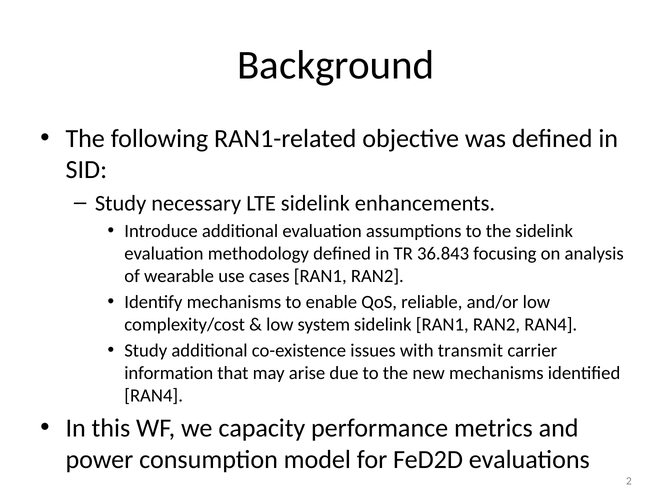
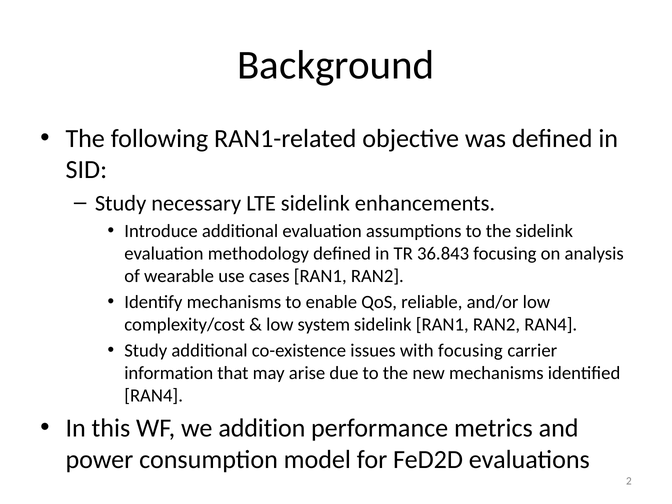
with transmit: transmit -> focusing (470, 351)
capacity: capacity -> addition (262, 428)
